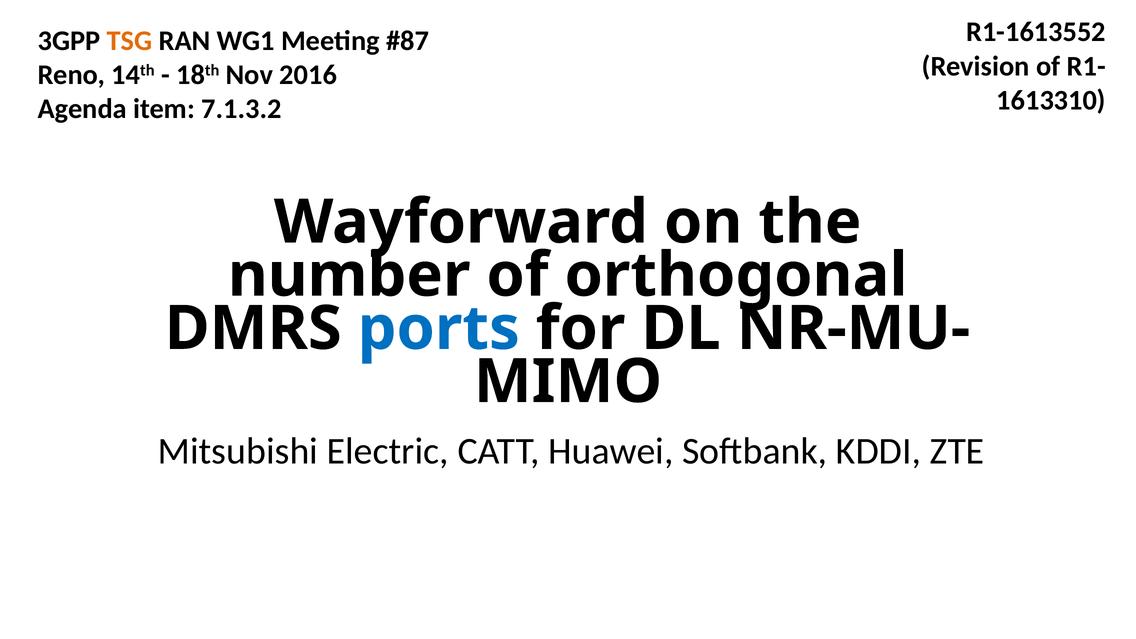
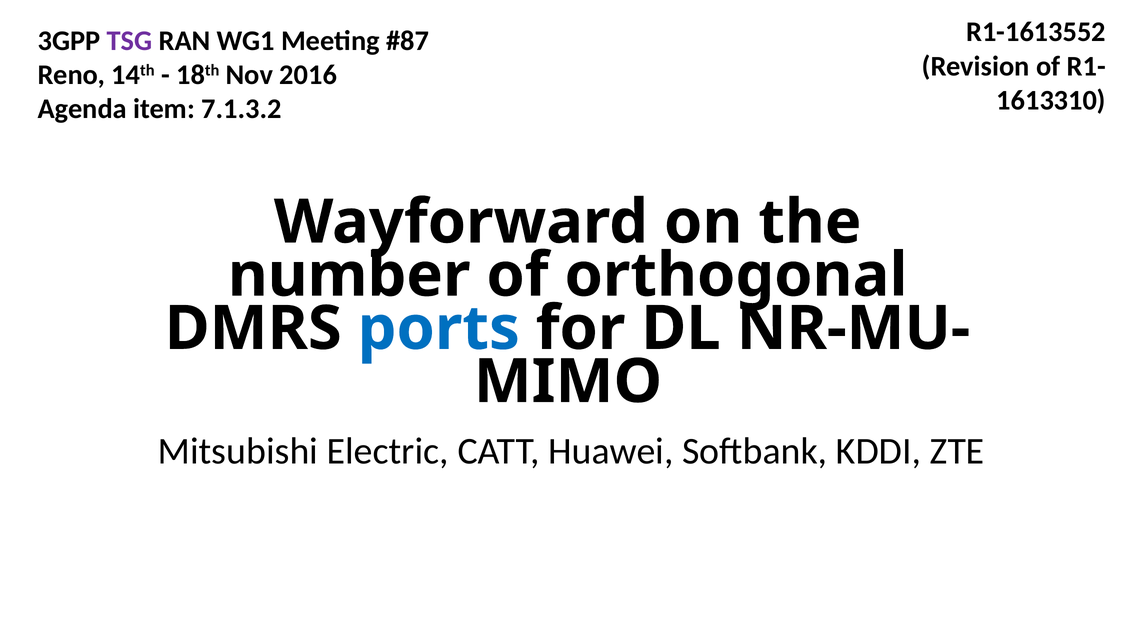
TSG colour: orange -> purple (129, 41)
